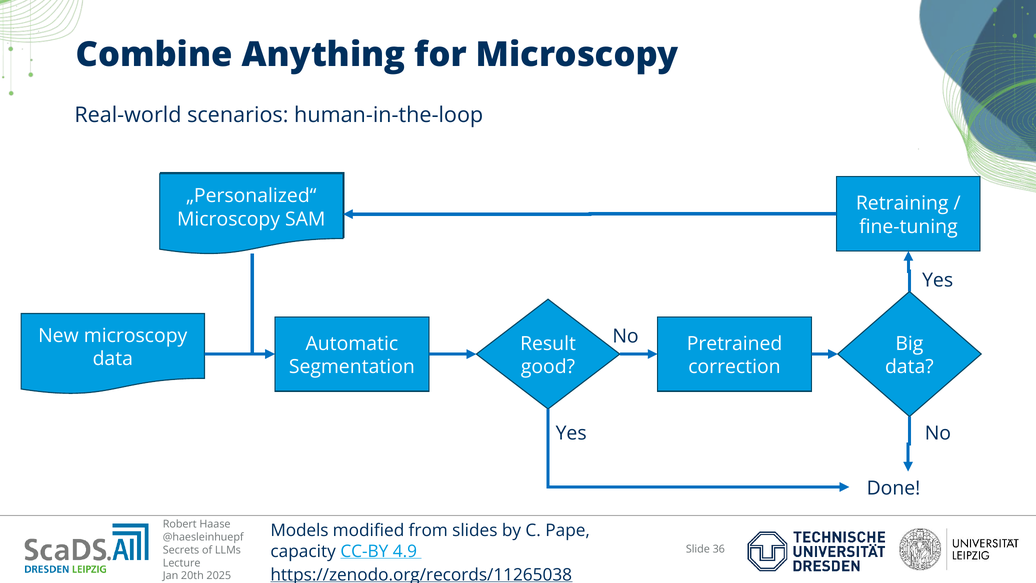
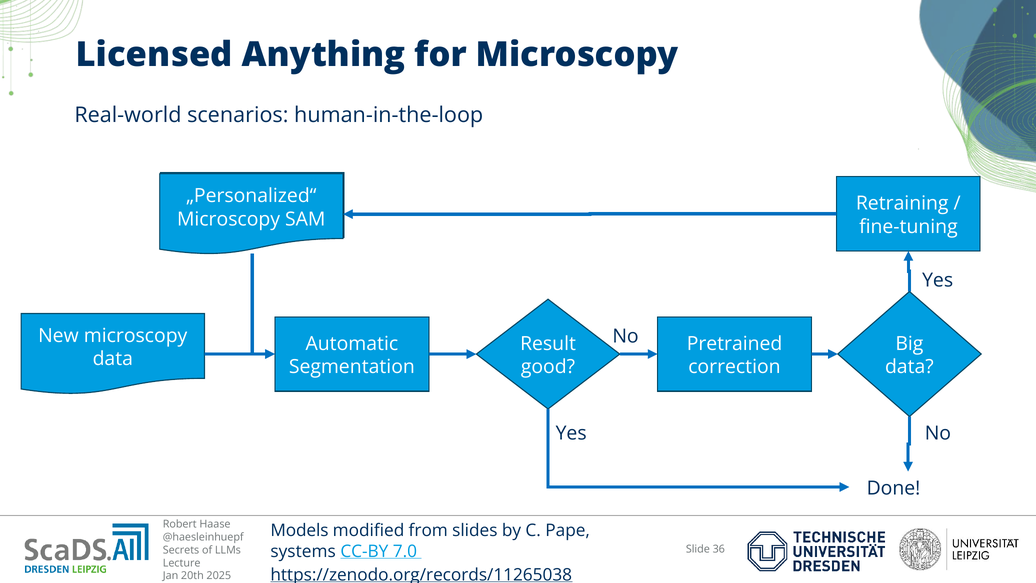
Combine: Combine -> Licensed (154, 55)
capacity: capacity -> systems (303, 551)
4.9: 4.9 -> 7.0 (405, 551)
